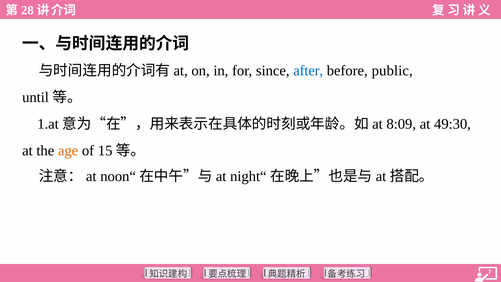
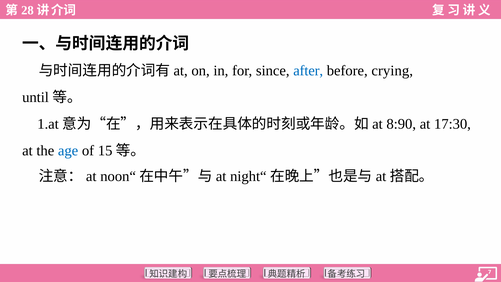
public: public -> crying (392, 71)
8:09: 8:09 -> 8:90 (401, 124)
49:30: 49:30 -> 17:30 (452, 124)
age colour: orange -> blue (68, 151)
